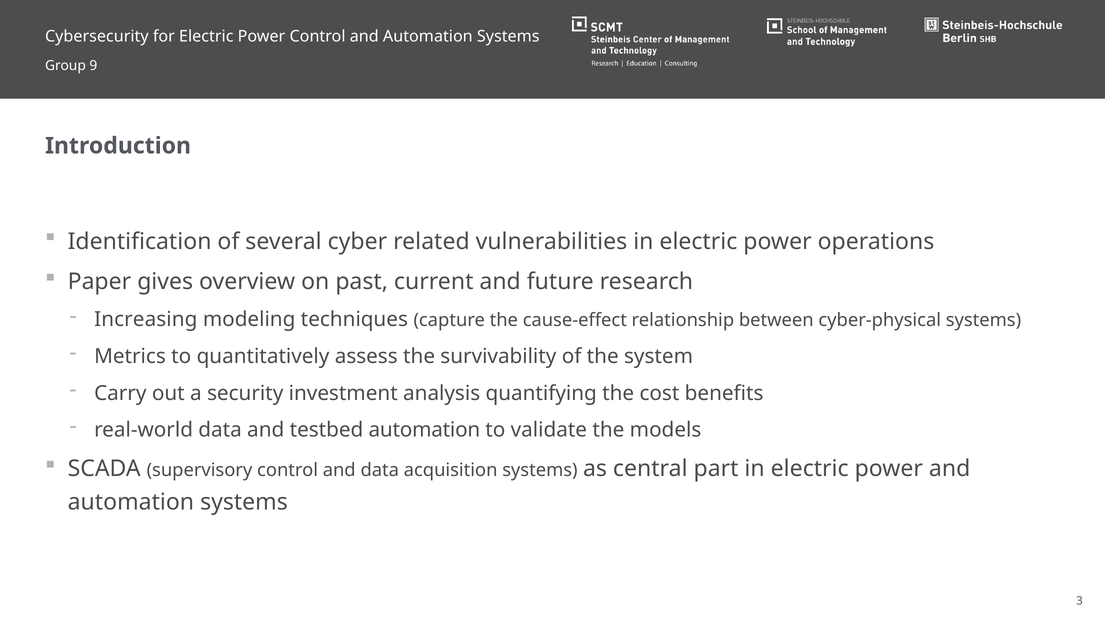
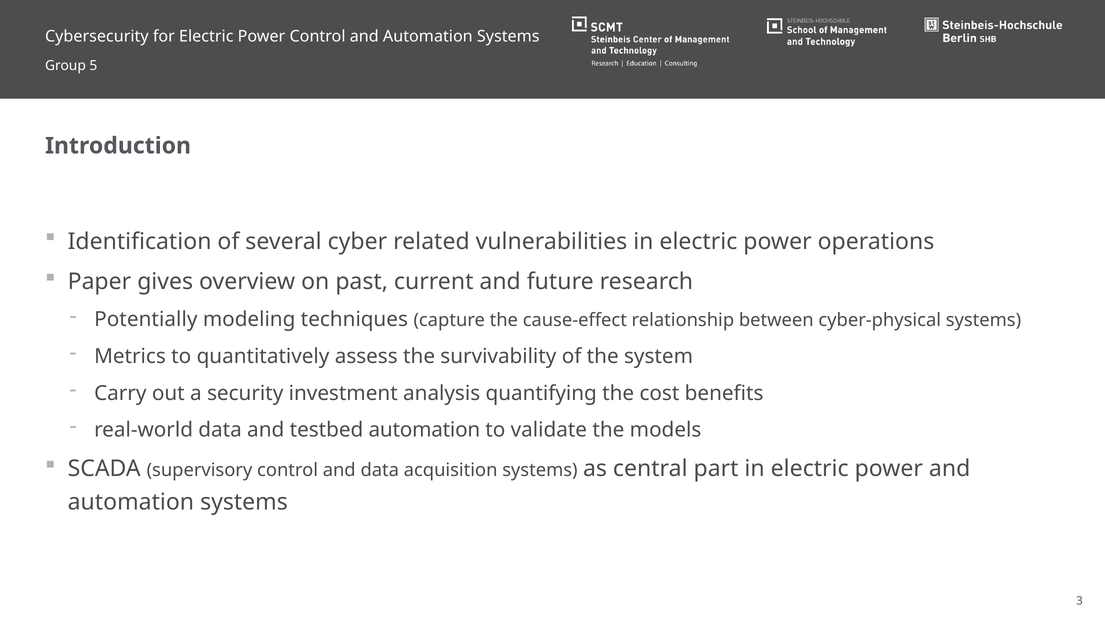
9: 9 -> 5 (93, 66)
Increasing: Increasing -> Potentially (146, 319)
